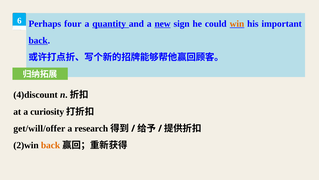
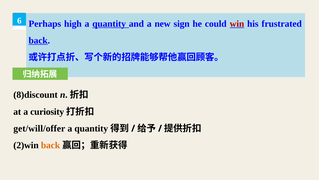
four: four -> high (73, 24)
new underline: present -> none (163, 24)
win colour: orange -> red (237, 24)
important: important -> frustrated (282, 24)
4)discount: 4)discount -> 8)discount (36, 95)
research: research -> quantity (91, 128)
